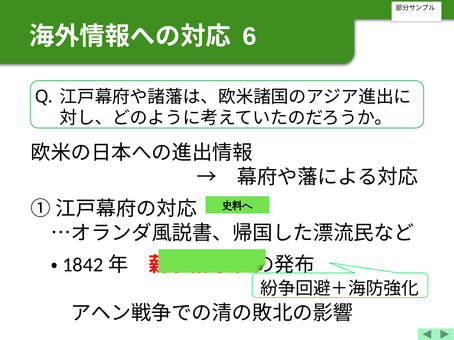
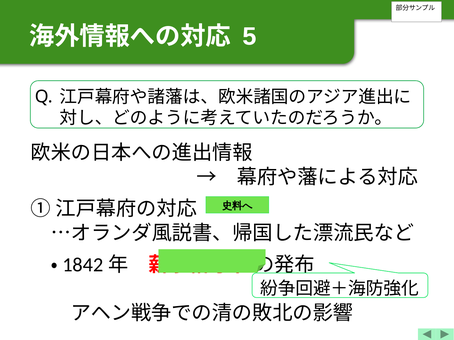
6: 6 -> 5 (249, 37)
